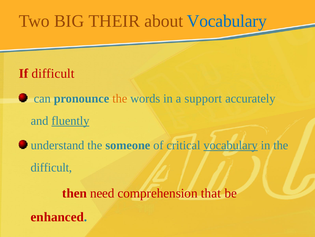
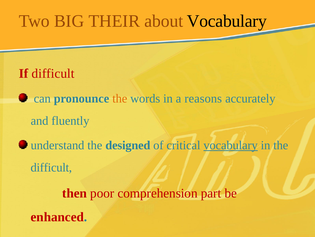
Vocabulary colour: blue -> black (227, 21)
support: support -> reasons (203, 98)
fluently underline: present -> none (70, 120)
someone: someone -> designed (128, 145)
need: need -> poor (102, 193)
that: that -> part (211, 193)
